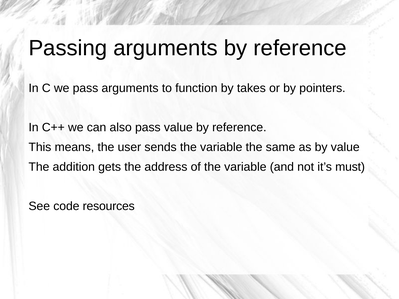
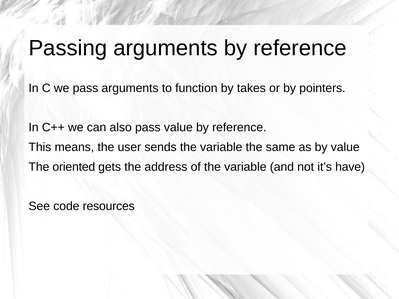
addition: addition -> oriented (74, 167)
must: must -> have (350, 167)
